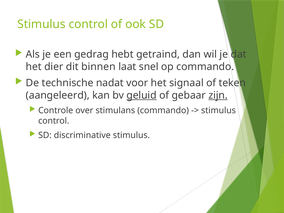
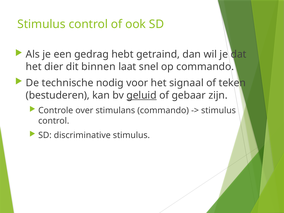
nadat: nadat -> nodig (110, 83)
aangeleerd: aangeleerd -> bestuderen (58, 95)
zijn underline: present -> none (218, 95)
